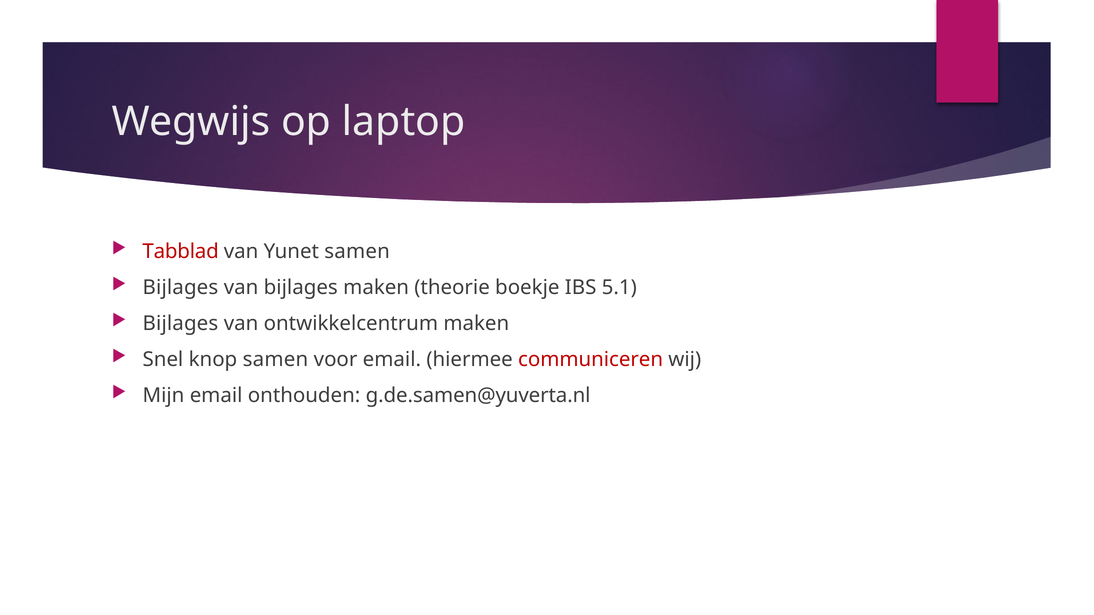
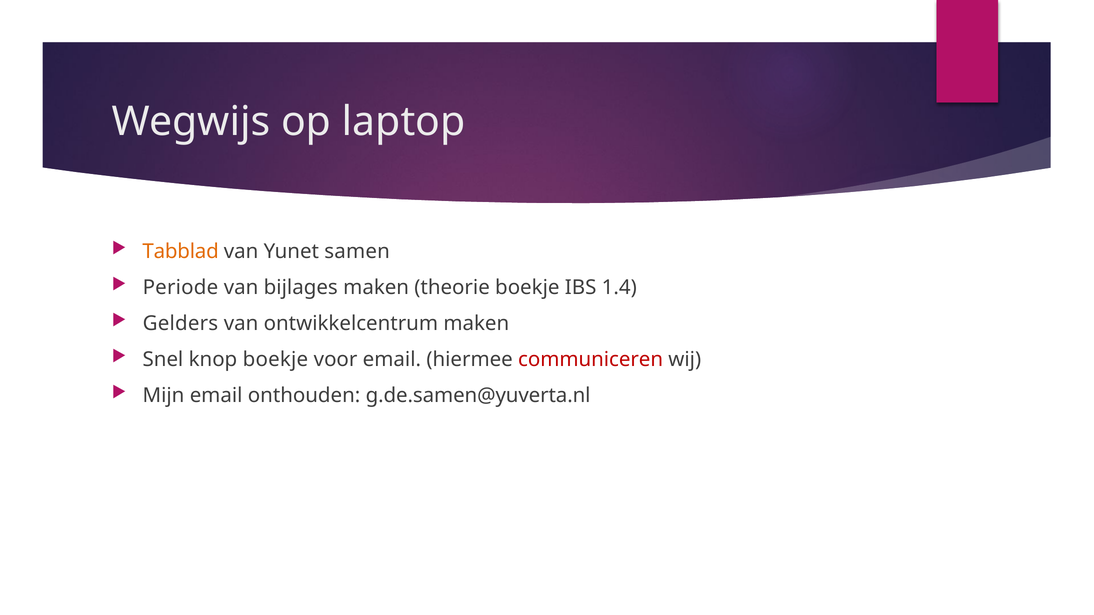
Tabblad colour: red -> orange (181, 251)
Bijlages: Bijlages -> Periode (180, 287)
5.1: 5.1 -> 1.4 (619, 287)
Bijlages: Bijlages -> Gelders (180, 323)
knop samen: samen -> boekje (275, 360)
